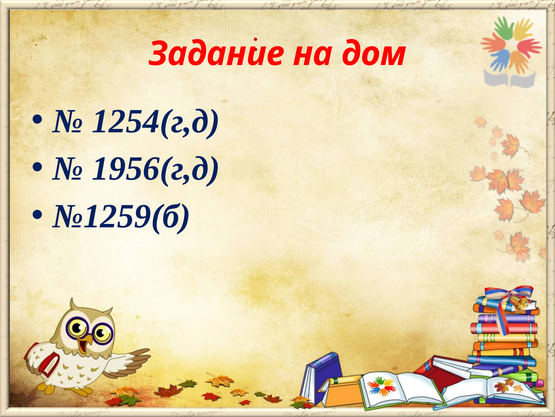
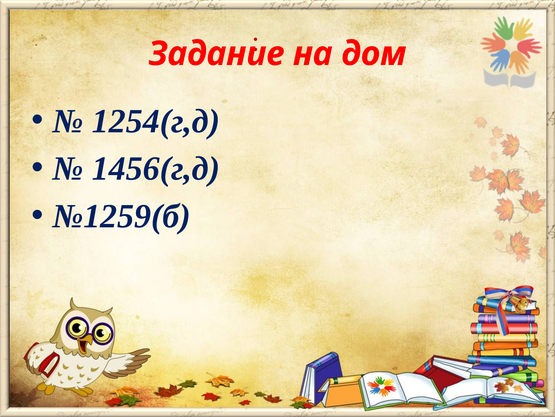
1956(г,д: 1956(г,д -> 1456(г,д (156, 168)
